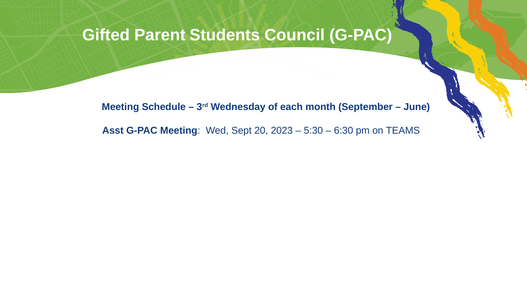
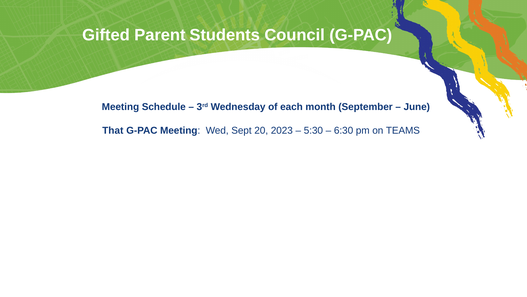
Asst: Asst -> That (113, 130)
